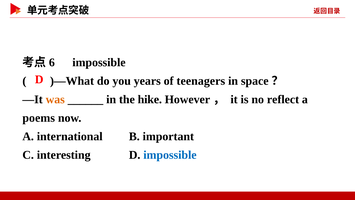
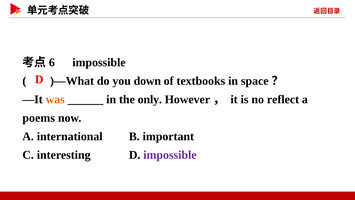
years: years -> down (147, 81)
teenagers: teenagers -> textbooks (201, 81)
hike: hike -> only (150, 99)
impossible colour: blue -> purple (170, 155)
